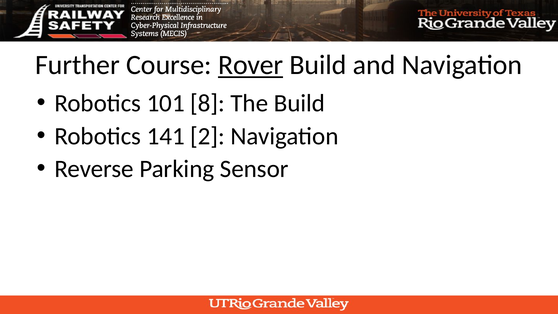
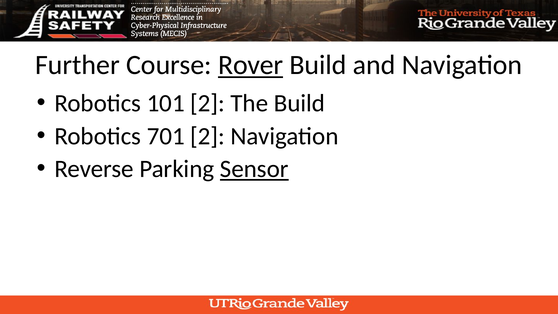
101 8: 8 -> 2 (208, 103)
141: 141 -> 701 (166, 136)
Sensor underline: none -> present (254, 169)
